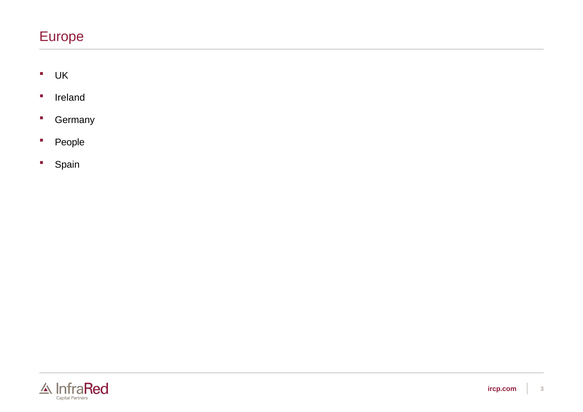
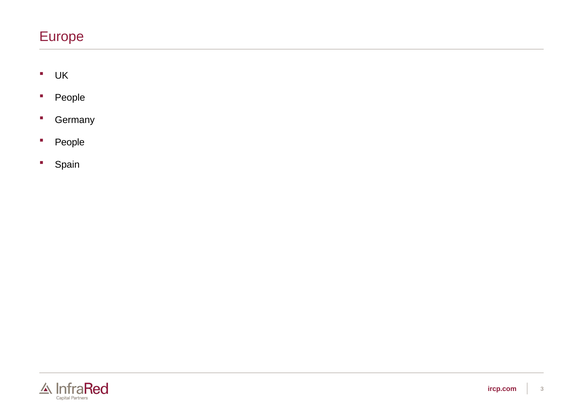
Ireland: Ireland -> People (70, 98)
